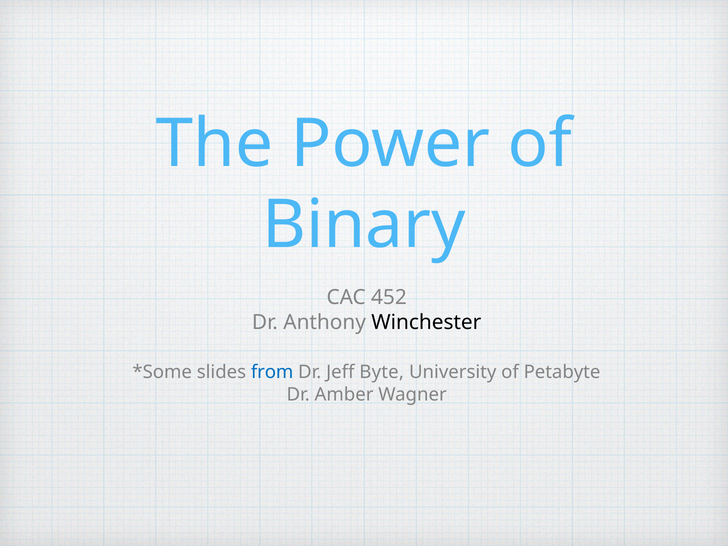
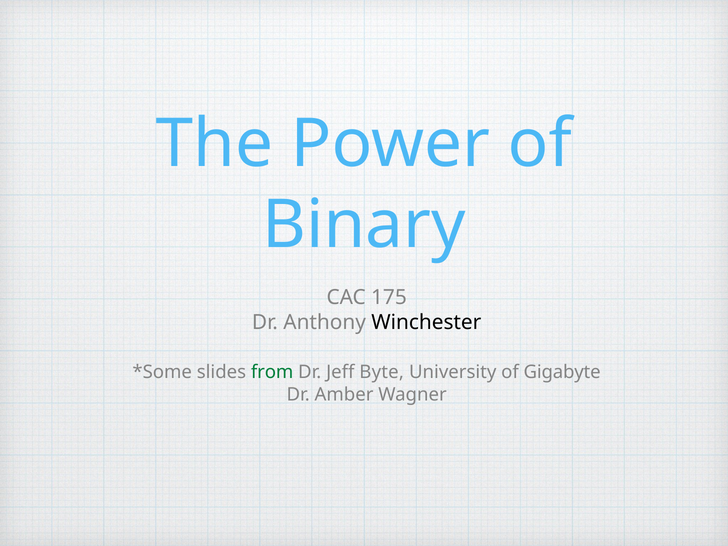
452: 452 -> 175 (389, 298)
from colour: blue -> green (272, 372)
Petabyte: Petabyte -> Gigabyte (562, 372)
